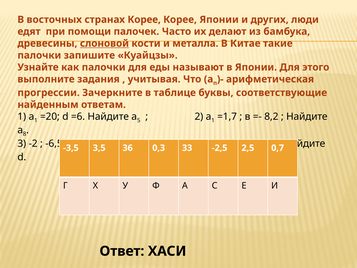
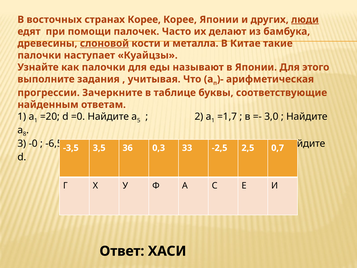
люди underline: none -> present (305, 20)
запишите: запишите -> наступает (89, 55)
=6: =6 -> =0 (78, 116)
8,2: 8,2 -> 3,0 (271, 116)
-2: -2 -> -0 (33, 144)
